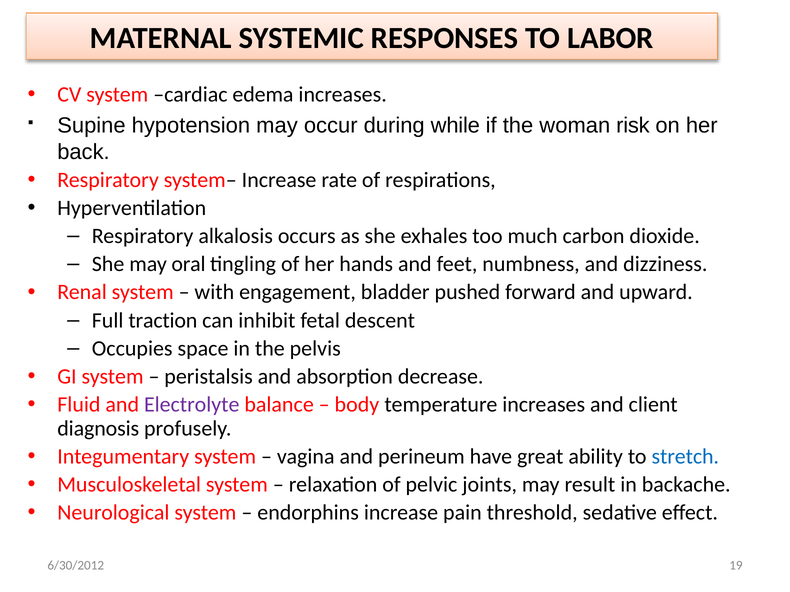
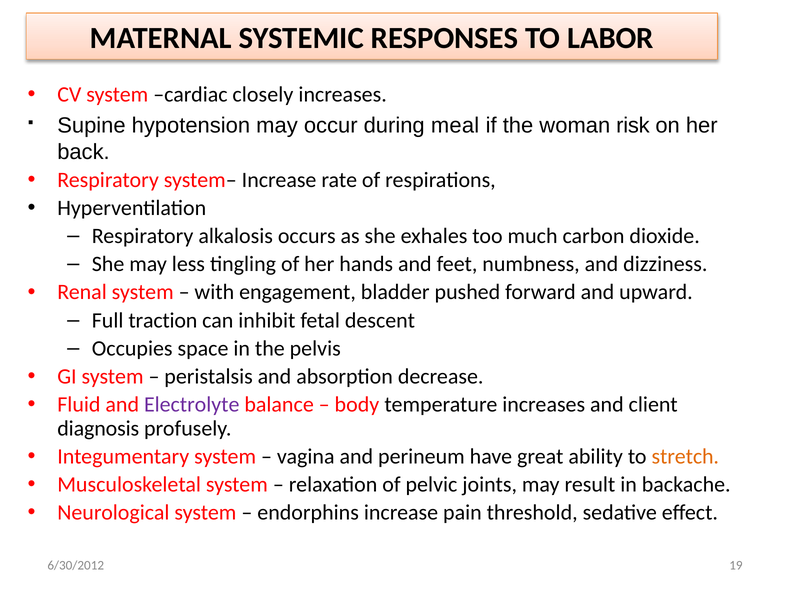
edema: edema -> closely (263, 95)
while: while -> meal (455, 126)
oral: oral -> less (188, 264)
stretch colour: blue -> orange (685, 457)
